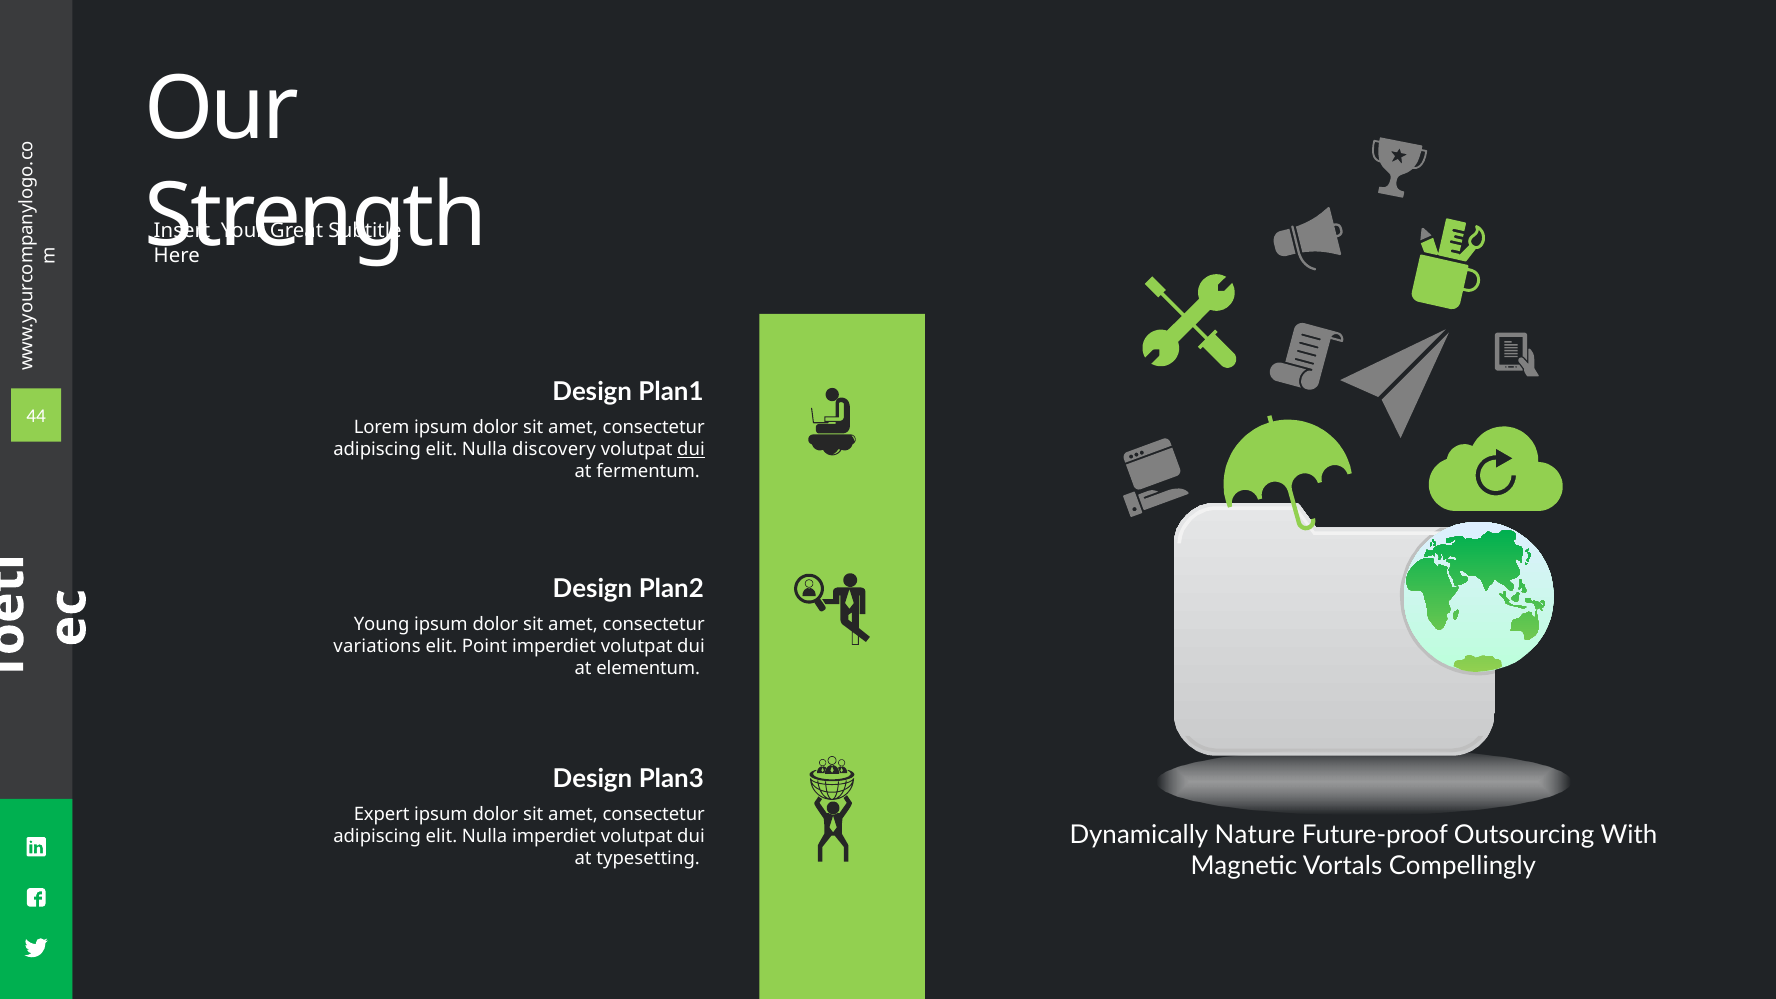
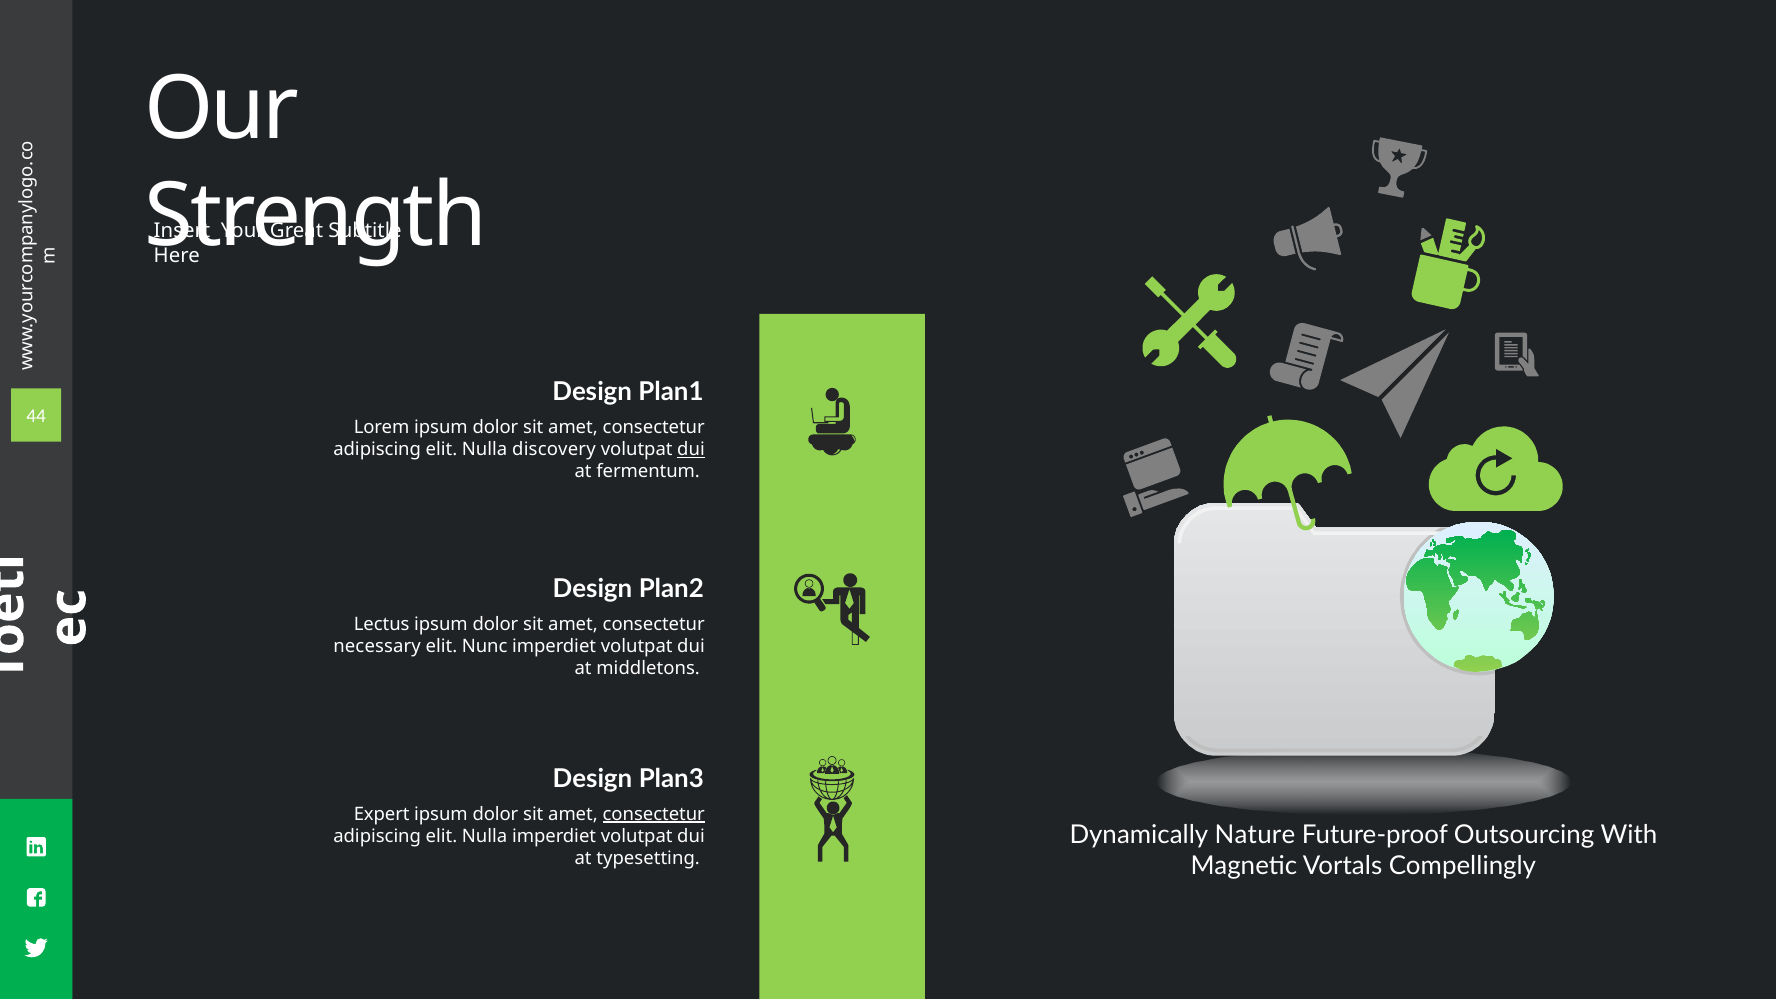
Young: Young -> Lectus (382, 624)
variations: variations -> necessary (377, 646)
Point: Point -> Nunc (485, 646)
elementum: elementum -> middletons (648, 668)
consectetur underline: none -> present (654, 814)
